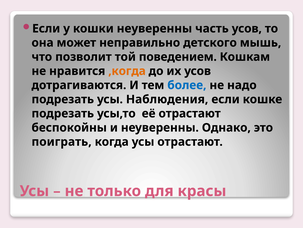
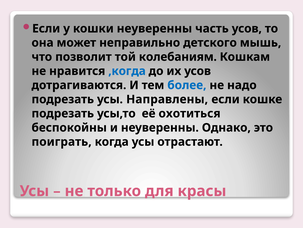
поведением: поведением -> колебаниям (178, 57)
,когда colour: orange -> blue (127, 71)
Наблюдения: Наблюдения -> Направлены (167, 99)
её отрастают: отрастают -> охотиться (190, 113)
